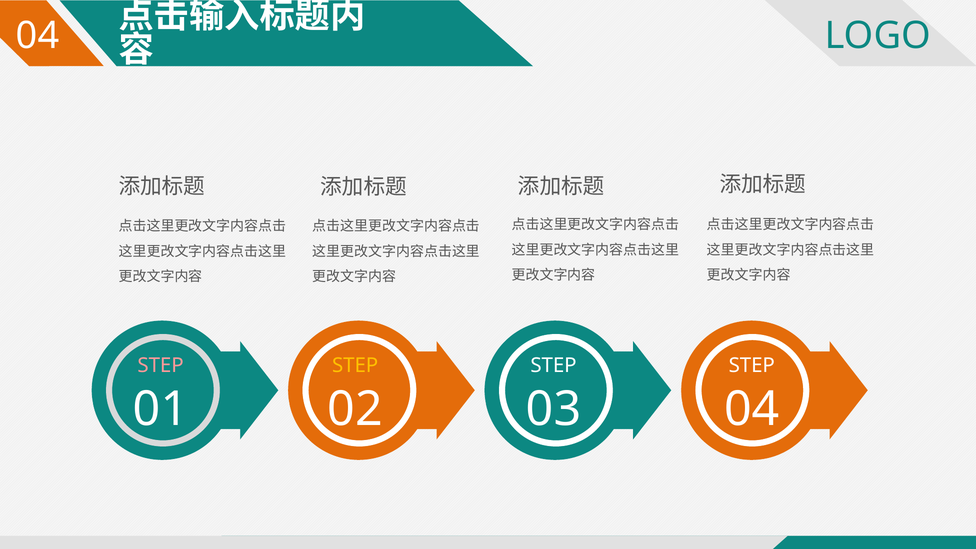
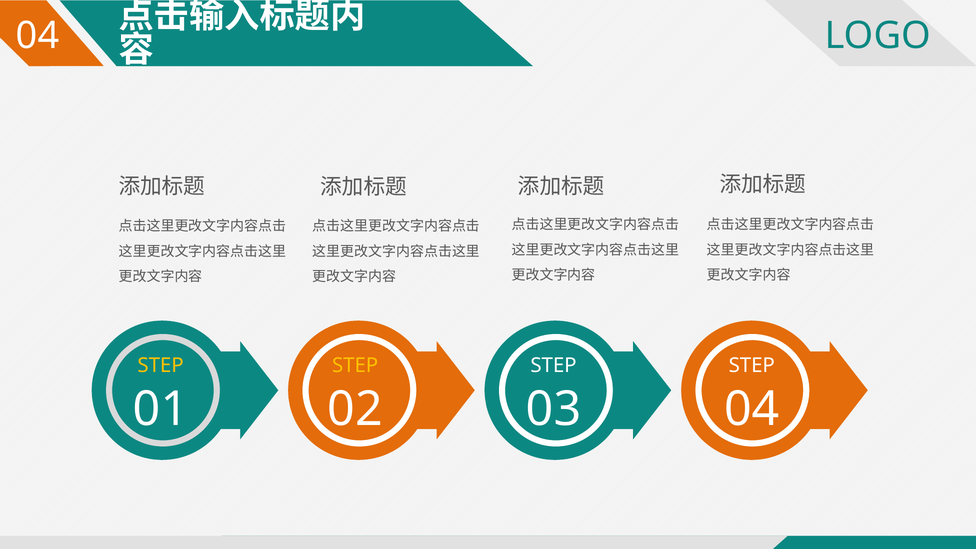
STEP colour: pink -> yellow (161, 366)
